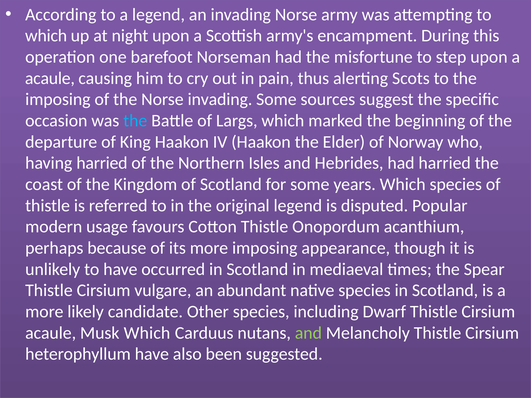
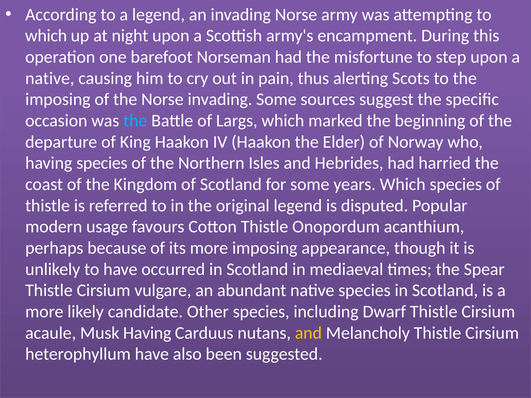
acaule: acaule -> native (50, 78)
having harried: harried -> species (102, 163)
Musk Which: Which -> Having (147, 333)
and colour: light green -> yellow (308, 333)
